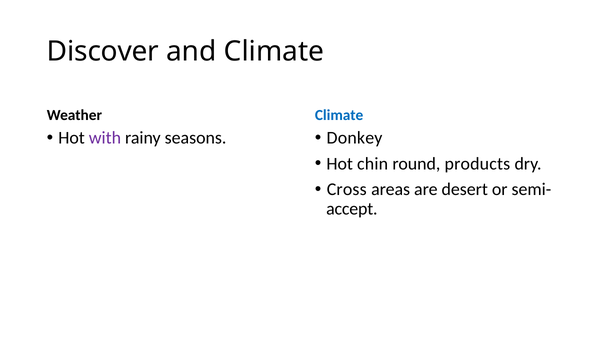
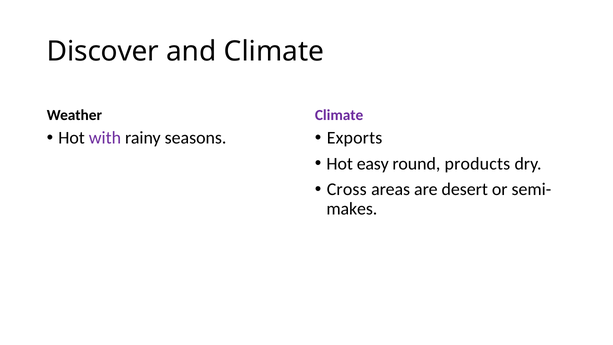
Climate colour: blue -> purple (339, 115)
Donkey: Donkey -> Exports (355, 138)
chin: chin -> easy (373, 164)
accept: accept -> makes (352, 209)
